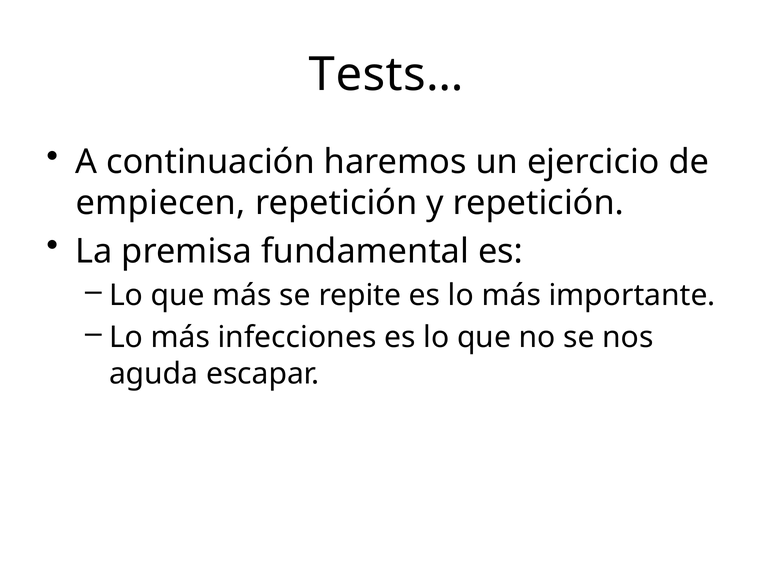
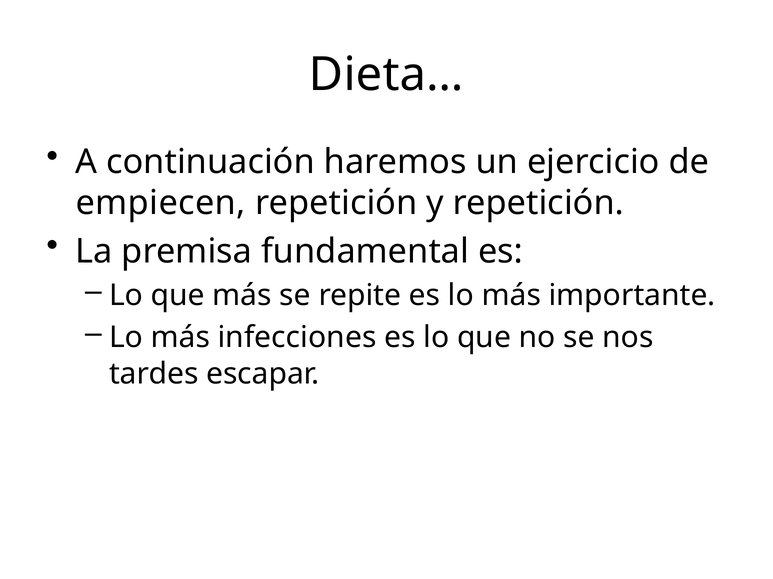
Tests…: Tests… -> Dieta… (386, 75)
aguda: aguda -> tardes (154, 374)
